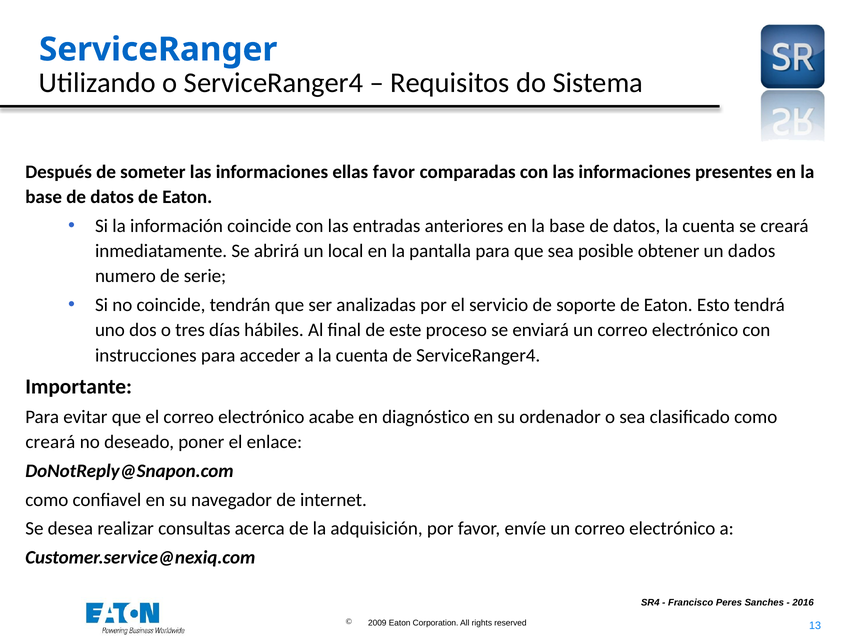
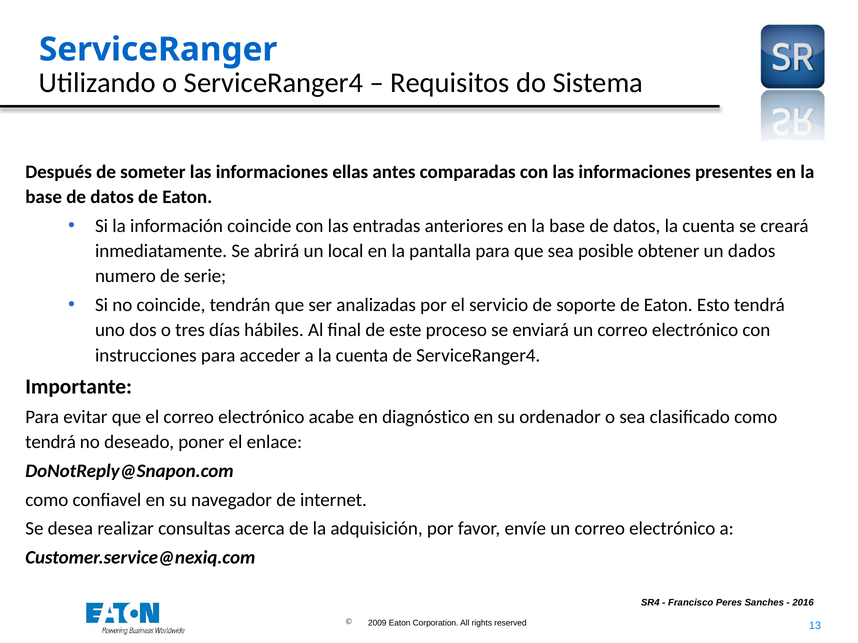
ellas favor: favor -> antes (394, 172)
creará: creará -> tendrá (51, 442)
